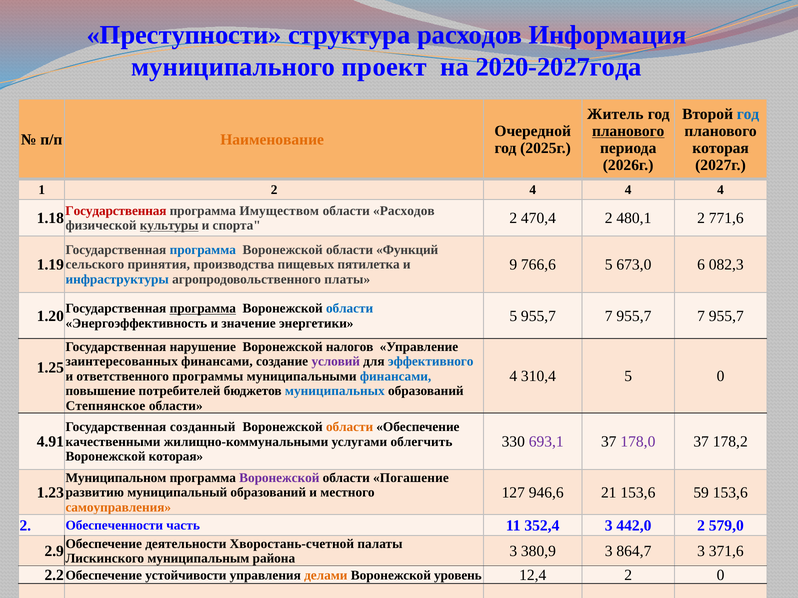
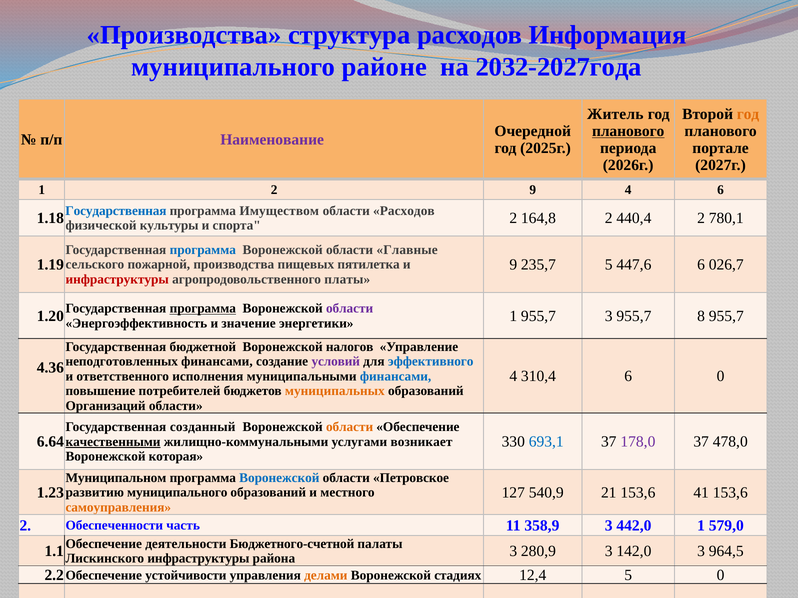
Преступности: Преступности -> Производства (184, 35)
проект: проект -> районе (384, 67)
2020-2027года: 2020-2027года -> 2032-2027года (559, 67)
год colour: blue -> orange (748, 114)
Наименование colour: orange -> purple (272, 140)
которая: которая -> портале (721, 148)
2 4: 4 -> 9 (533, 190)
4: 4 -> 6 (721, 190)
Государственная colour: red -> blue (116, 211)
культуры underline: present -> none (169, 226)
470,4: 470,4 -> 164,8 (538, 218)
480,1: 480,1 -> 440,4 (634, 218)
771,6: 771,6 -> 780,1 (726, 218)
Функций: Функций -> Главные (407, 250)
766,6: 766,6 -> 235,7 (538, 265)
673,0: 673,0 -> 447,6 (634, 265)
082,3: 082,3 -> 026,7 (726, 265)
принятия: принятия -> пожарной (159, 265)
инфраструктуры colour: blue -> red (117, 280)
области colour: blue -> purple (350, 309)
энергетики 5: 5 -> 1 (513, 316)
7: 7 -> 3 (609, 316)
7: 7 -> 8 (701, 316)
нарушение: нарушение -> бюджетной (203, 347)
заинтересованных: заинтересованных -> неподготовленных (122, 362)
1.25: 1.25 -> 4.36 (50, 368)
310,4 5: 5 -> 6 (628, 377)
программы: программы -> исполнения (208, 377)
муниципальных colour: blue -> orange (335, 391)
Степнянское: Степнянское -> Организаций (106, 406)
4.91: 4.91 -> 6.64 (50, 442)
693,1 colour: purple -> blue (546, 442)
178,2: 178,2 -> 478,0 (730, 442)
качественными underline: none -> present (113, 442)
облегчить: облегчить -> возникает (421, 442)
Воронежской colour: purple -> blue (279, 478)
Погашение: Погашение -> Петровское (411, 478)
946,6: 946,6 -> 540,9 (546, 493)
59: 59 -> 41 (701, 493)
развитию муниципальный: муниципальный -> муниципального (177, 493)
352,4: 352,4 -> 358,9 (542, 526)
442,0 2: 2 -> 1 (701, 526)
2.9: 2.9 -> 1.1 (54, 552)
Хворостань-счетной: Хворостань-счетной -> Бюджетного-счетной (292, 544)
Лискинского муниципальным: муниципальным -> инфраструктуры (198, 559)
380,9: 380,9 -> 280,9 (538, 552)
864,7: 864,7 -> 142,0 (634, 552)
371,6: 371,6 -> 964,5 (726, 552)
уровень: уровень -> стадиях (458, 576)
12,4 2: 2 -> 5 (628, 576)
